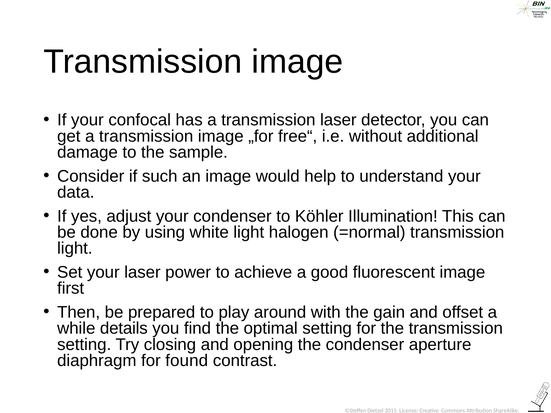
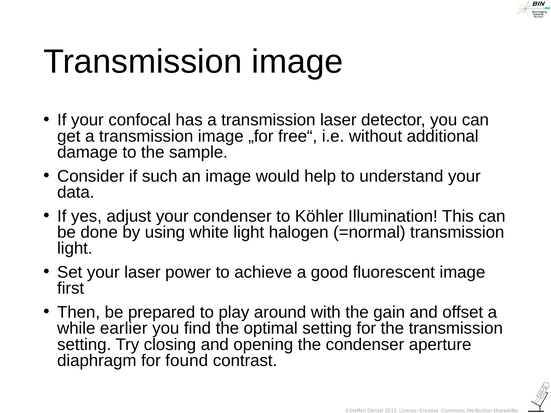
details: details -> earlier (124, 329)
